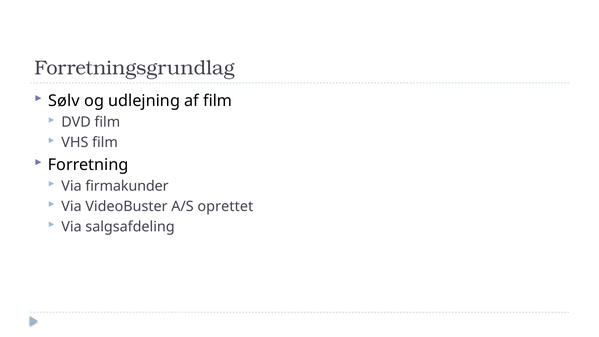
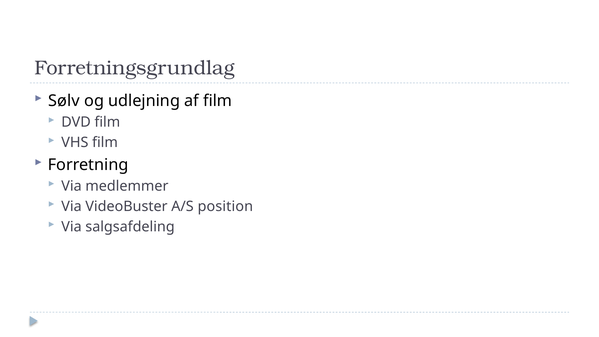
firmakunder: firmakunder -> medlemmer (127, 186)
oprettet: oprettet -> position (225, 206)
